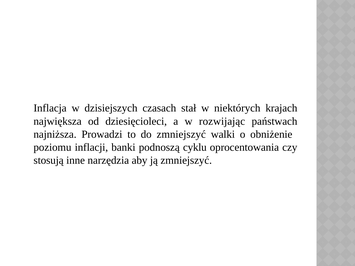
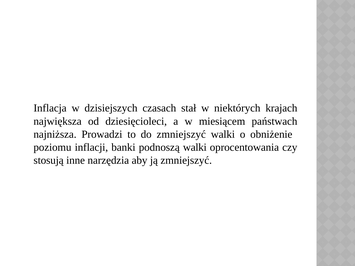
rozwijając: rozwijając -> miesiącem (222, 121)
podnoszą cyklu: cyklu -> walki (195, 147)
